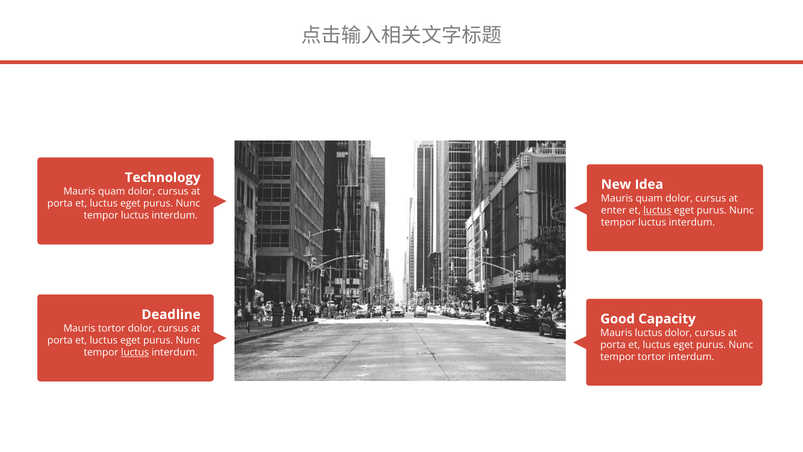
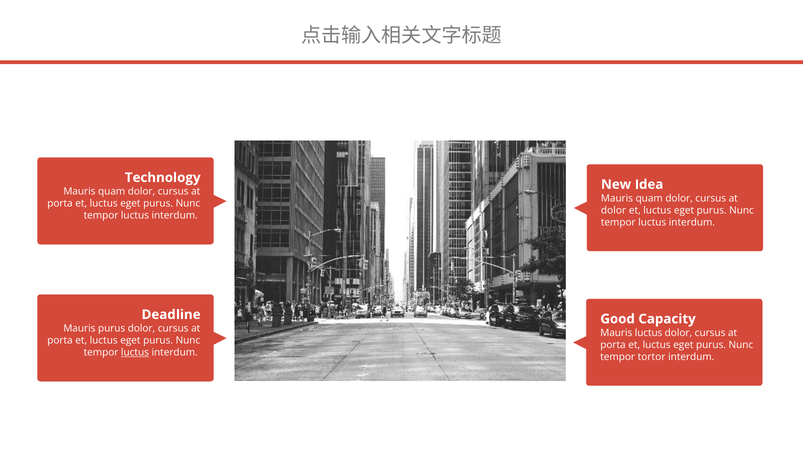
enter: enter -> dolor (614, 210)
luctus underline: present -> none (657, 210)
Mauris tortor: tortor -> purus (112, 328)
